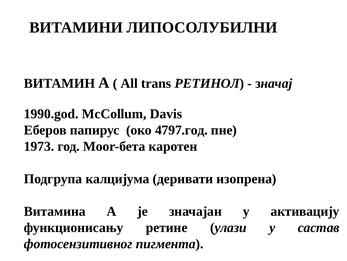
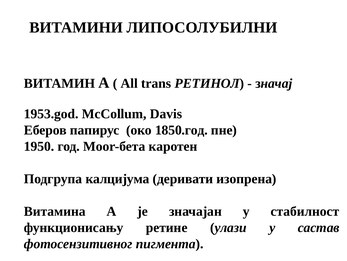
1990.god: 1990.god -> 1953.god (51, 114)
4797.год: 4797.год -> 1850.год (181, 130)
1973: 1973 -> 1950 (39, 146)
активацију: активацију -> стабилност (305, 211)
